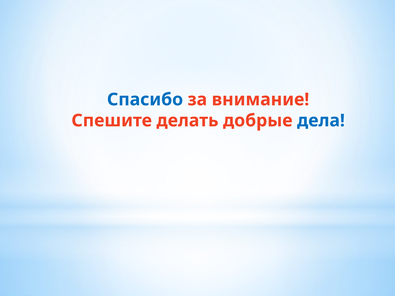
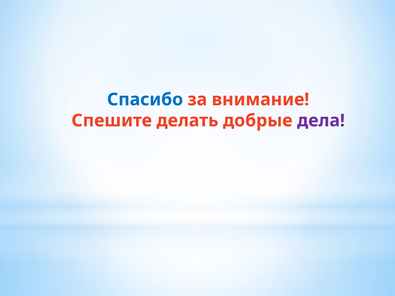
дела colour: blue -> purple (321, 121)
